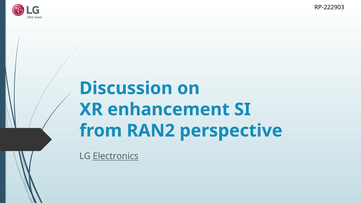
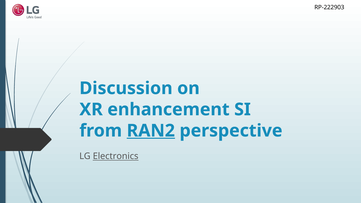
RAN2 underline: none -> present (151, 131)
